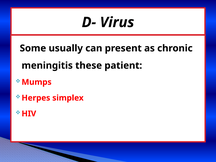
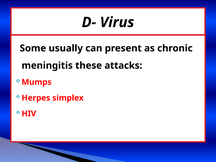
patient: patient -> attacks (123, 66)
